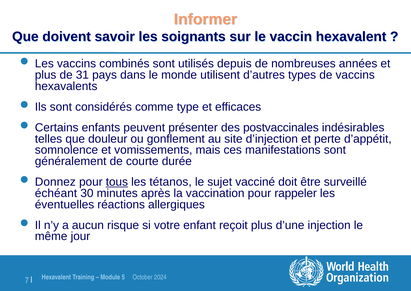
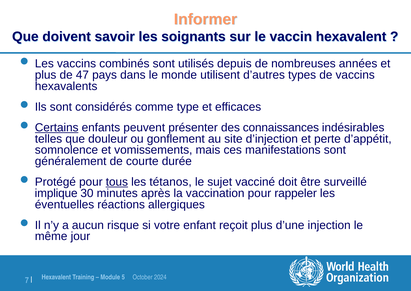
31: 31 -> 47 (82, 75)
Certains underline: none -> present (57, 127)
postvaccinales: postvaccinales -> connaissances (281, 127)
Donnez: Donnez -> Protégé (55, 182)
échéant: échéant -> implique (56, 193)
